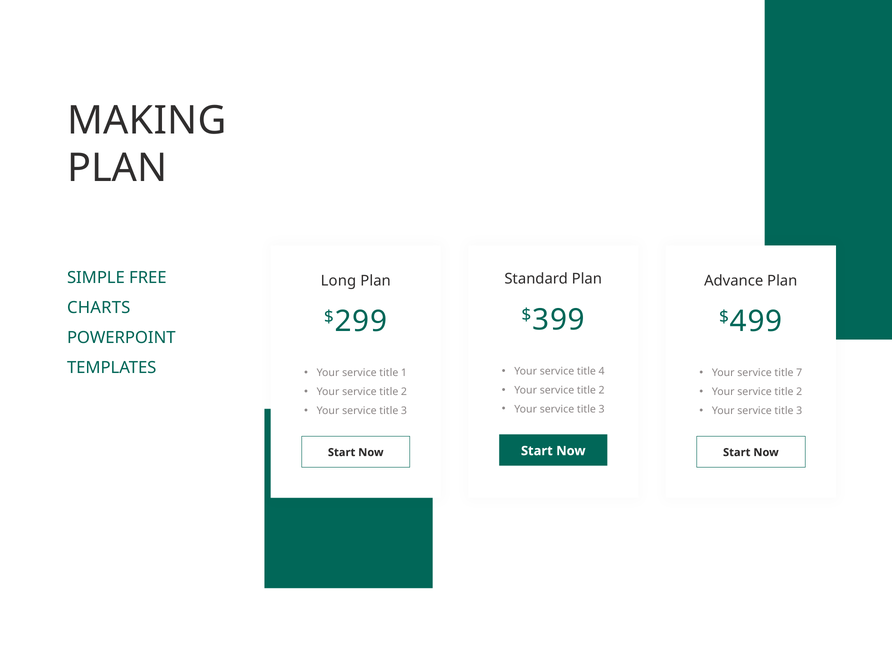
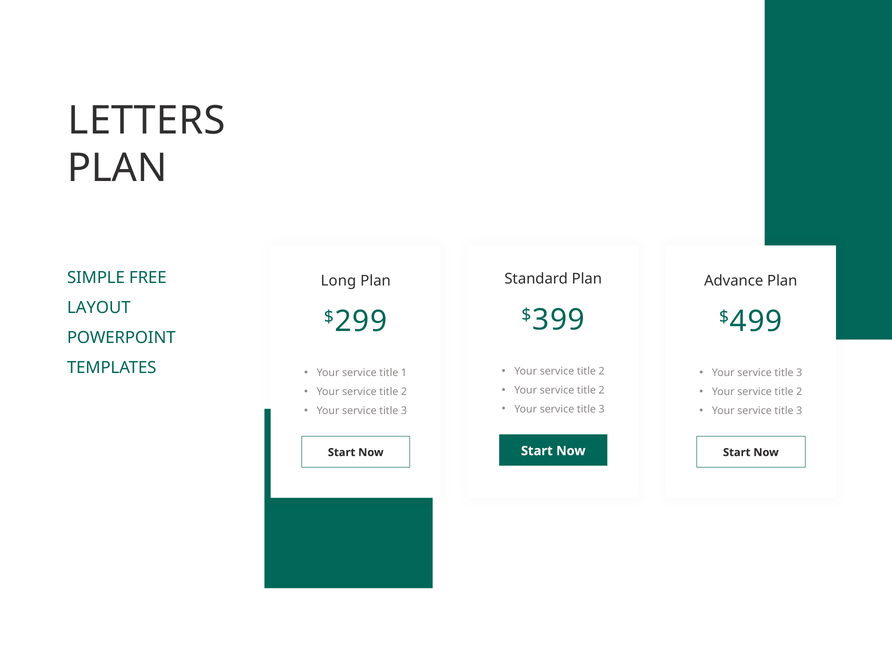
MAKING: MAKING -> LETTERS (147, 121)
CHARTS: CHARTS -> LAYOUT (99, 308)
4: 4 -> 2 (602, 371)
7: 7 -> 3 (799, 373)
